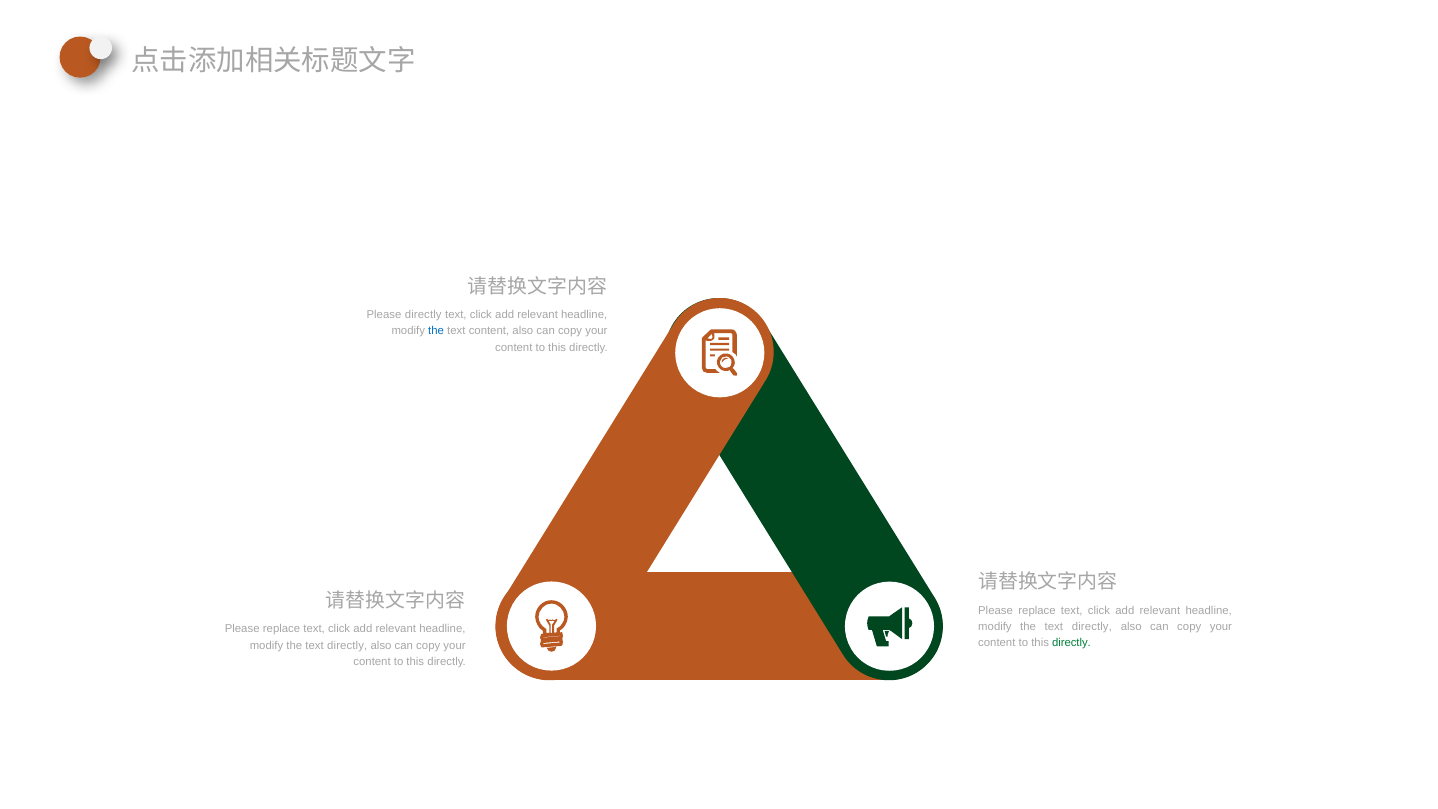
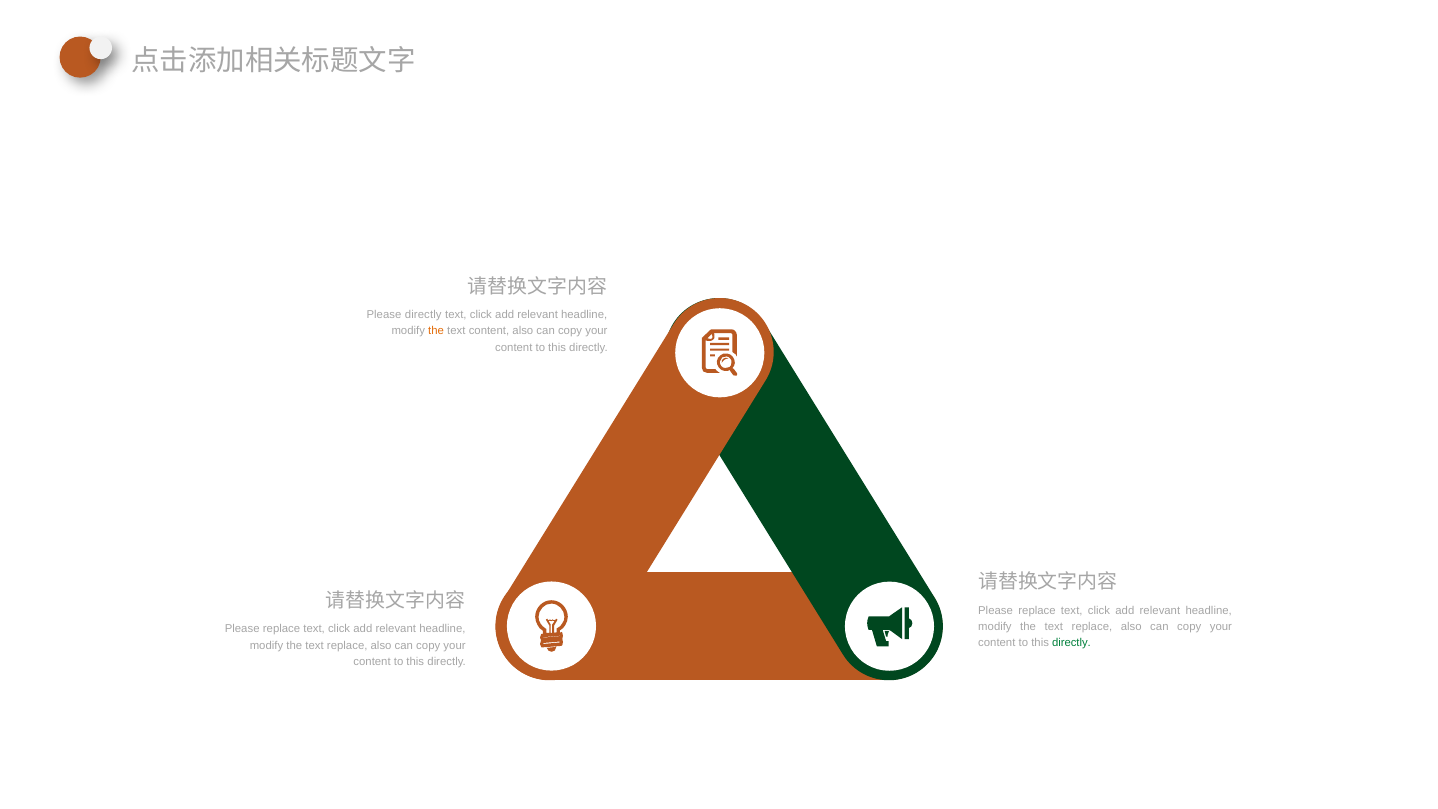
the colour: blue -> orange (436, 331)
directly: directly -> replace (1092, 627)
directly: directly -> replace (347, 645)
